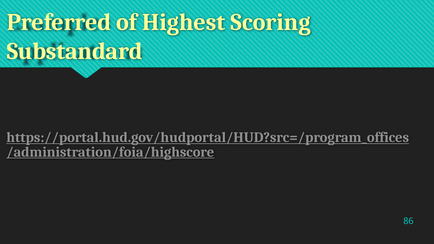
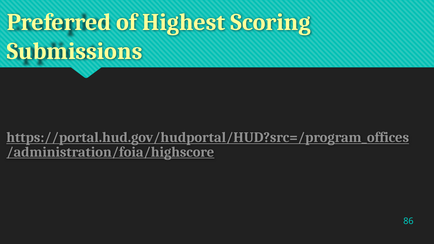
Substandard: Substandard -> Submissions (75, 51)
